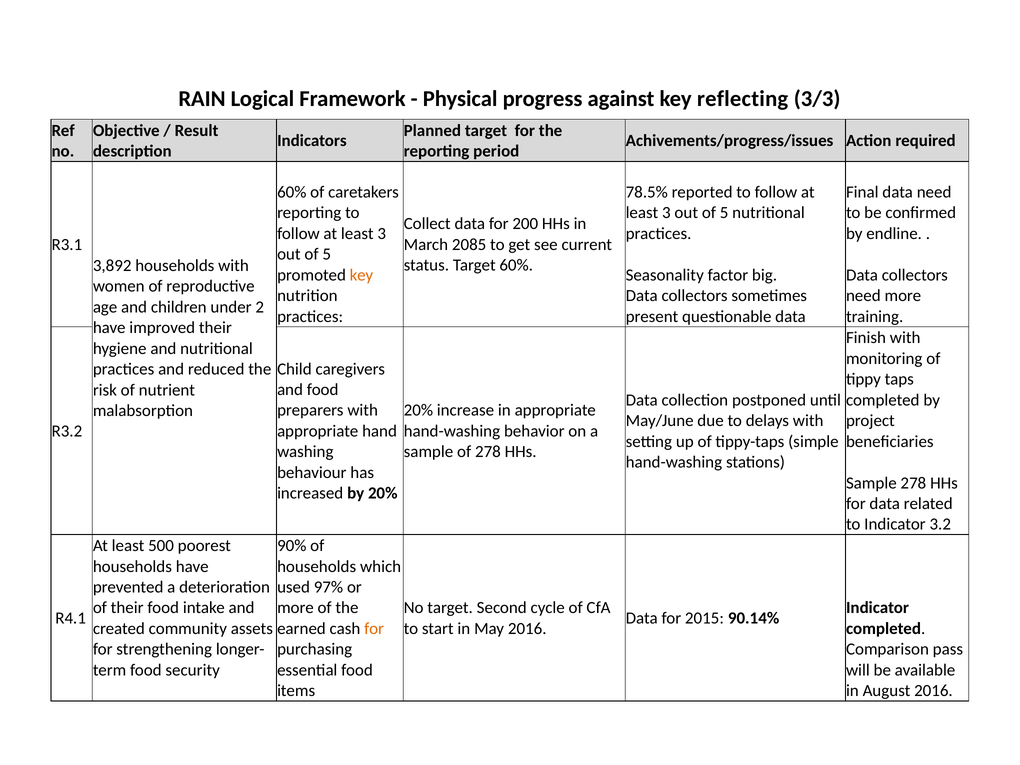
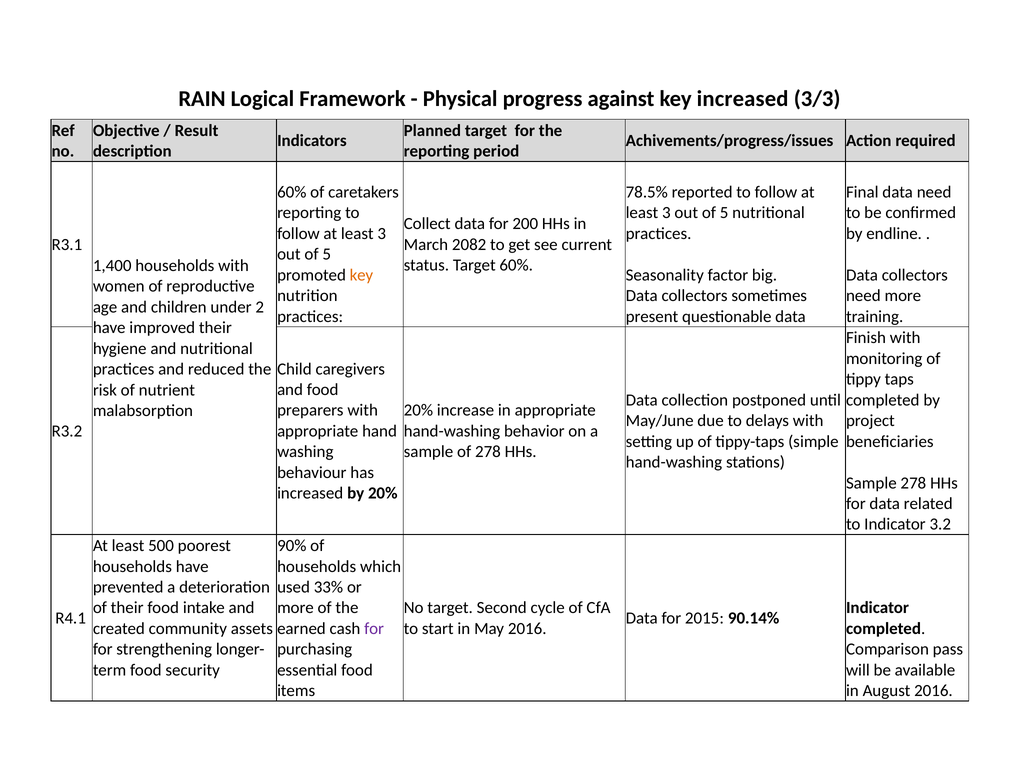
key reflecting: reflecting -> increased (743, 99)
2085: 2085 -> 2082 (469, 245)
3,892: 3,892 -> 1,400 (112, 266)
97%: 97% -> 33% (328, 587)
for colour: orange -> purple (374, 629)
